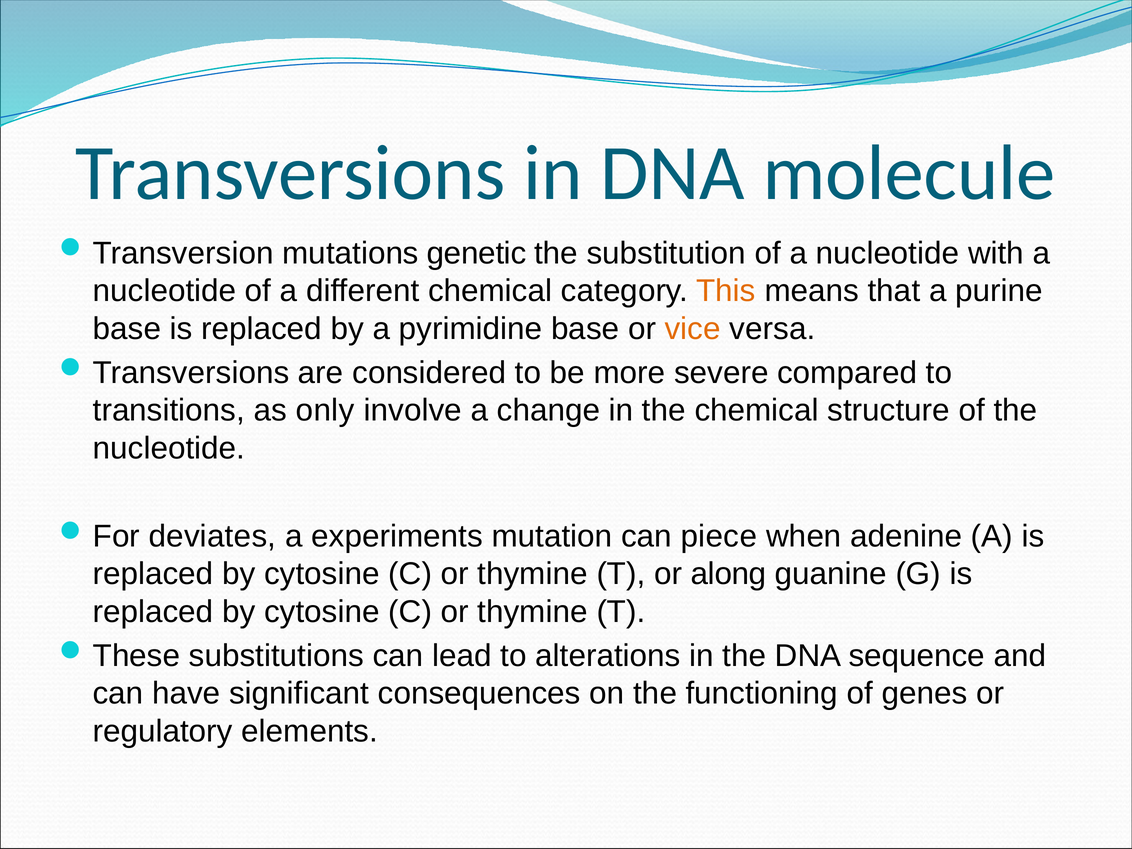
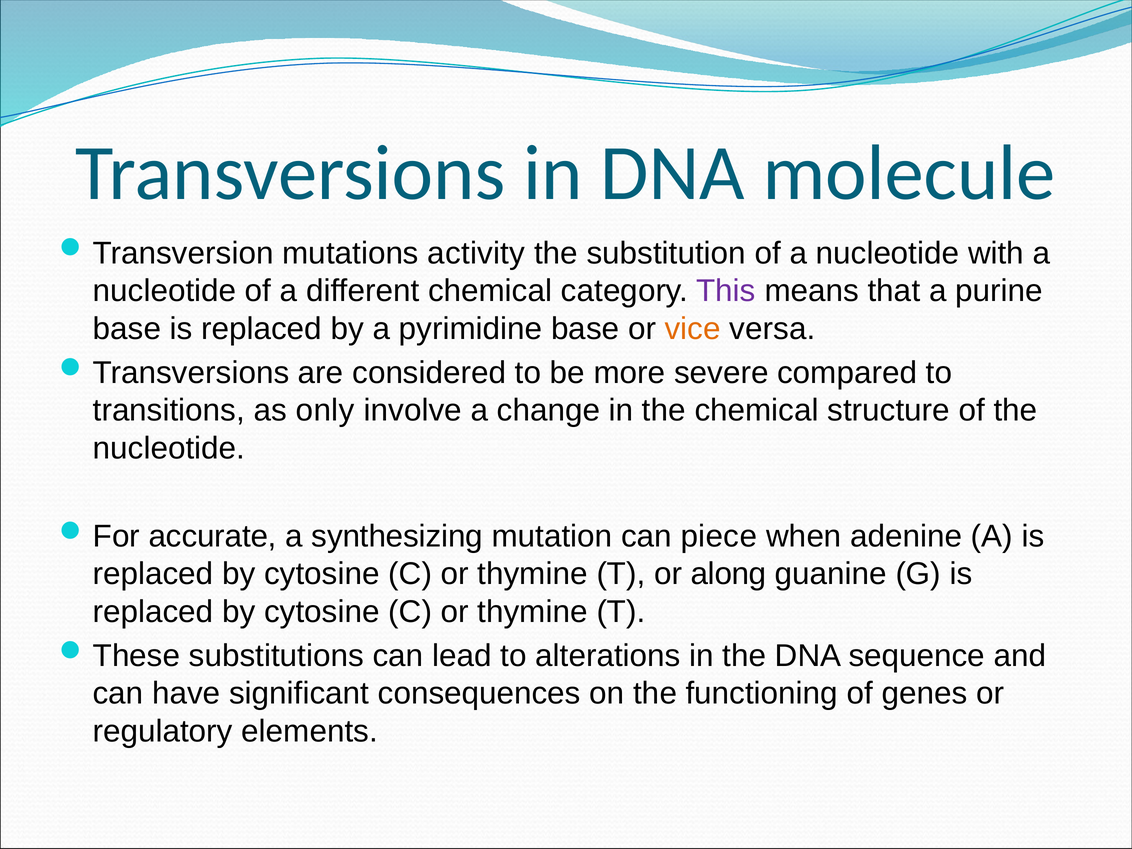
genetic: genetic -> activity (476, 253)
This colour: orange -> purple (726, 291)
deviates: deviates -> accurate (213, 536)
experiments: experiments -> synthesizing (397, 536)
